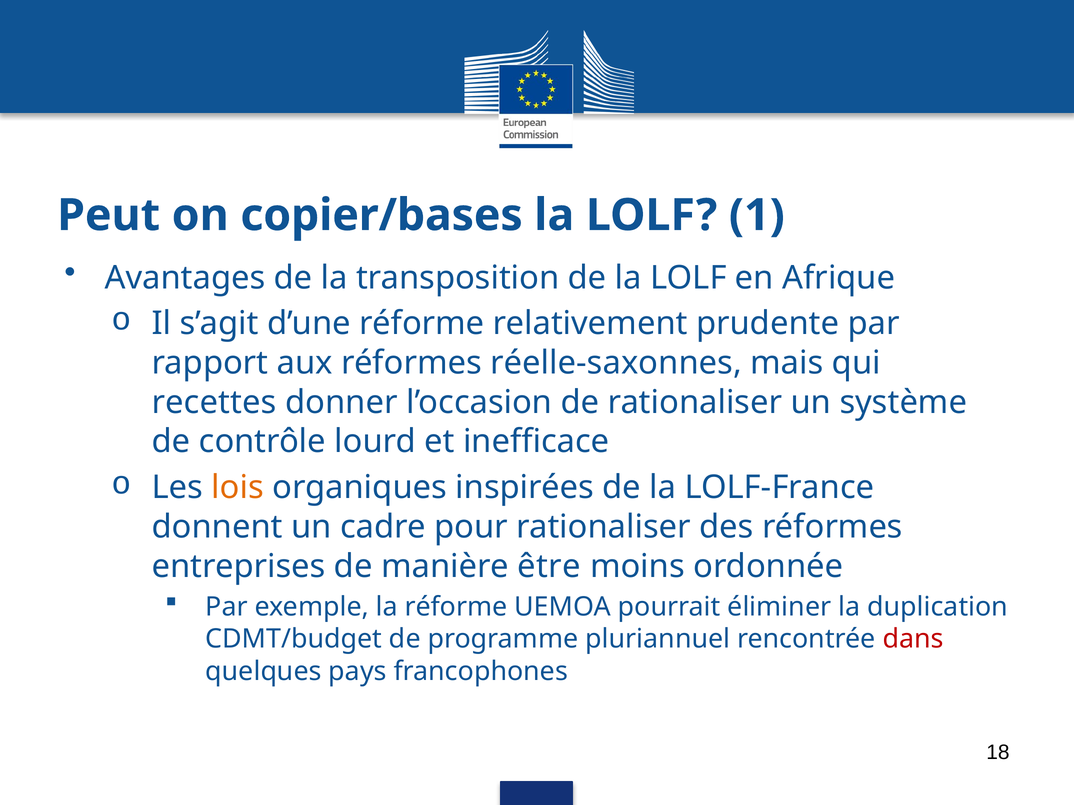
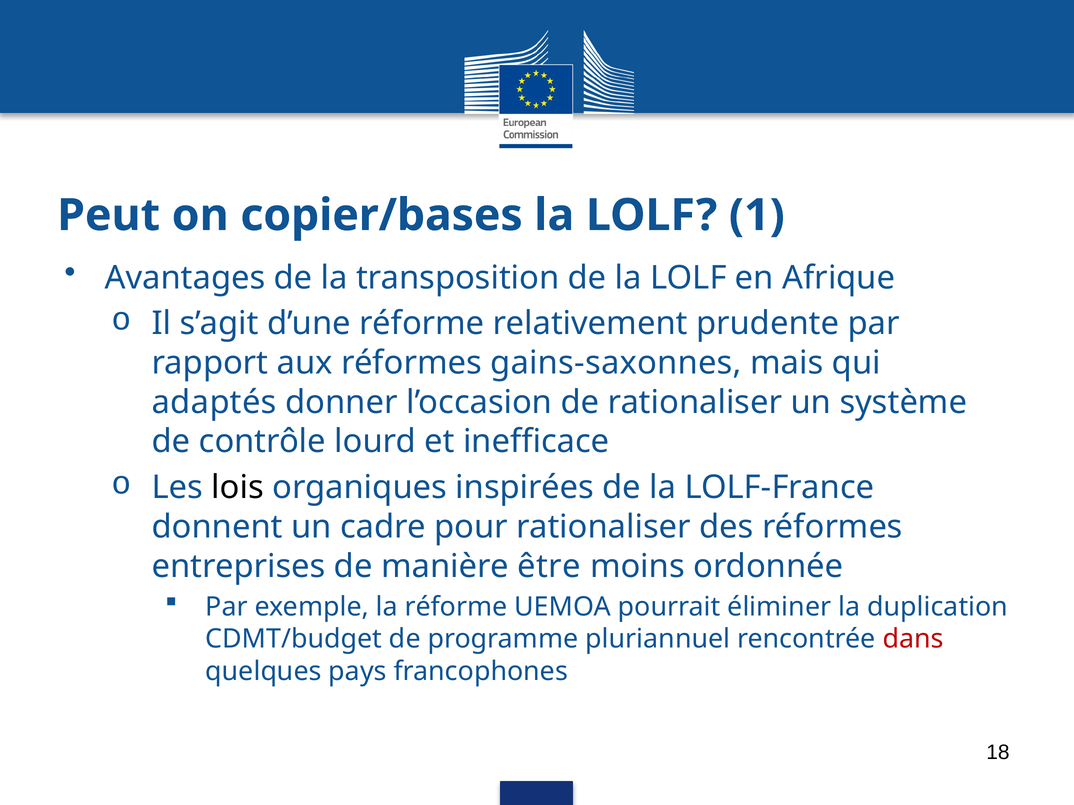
réelle-saxonnes: réelle-saxonnes -> gains-saxonnes (616, 363)
recettes: recettes -> adaptés (214, 403)
lois colour: orange -> black (238, 488)
